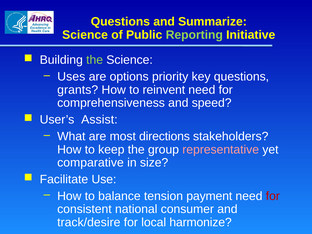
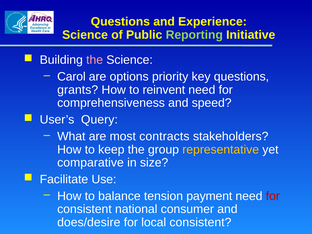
Summarize: Summarize -> Experience (212, 22)
the colour: light green -> pink (95, 60)
Uses: Uses -> Carol (71, 77)
Assist: Assist -> Query (99, 120)
directions: directions -> contracts (164, 136)
representative colour: pink -> yellow (221, 150)
track/desire: track/desire -> does/desire (89, 222)
local harmonize: harmonize -> consistent (200, 222)
